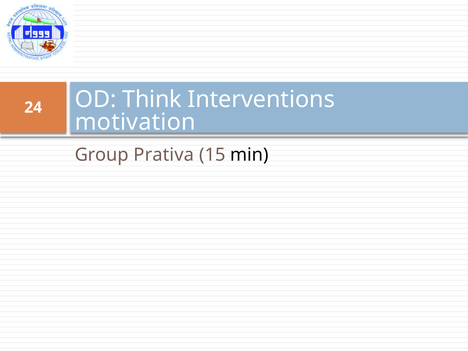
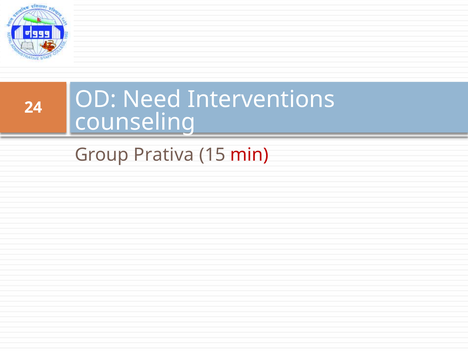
Think: Think -> Need (152, 100)
motivation: motivation -> counseling (135, 122)
min colour: black -> red (249, 155)
